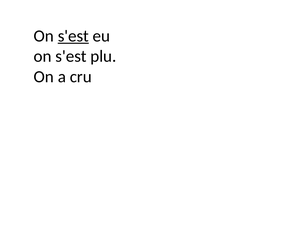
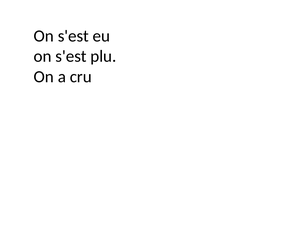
s'est underline: present -> none (73, 36)
